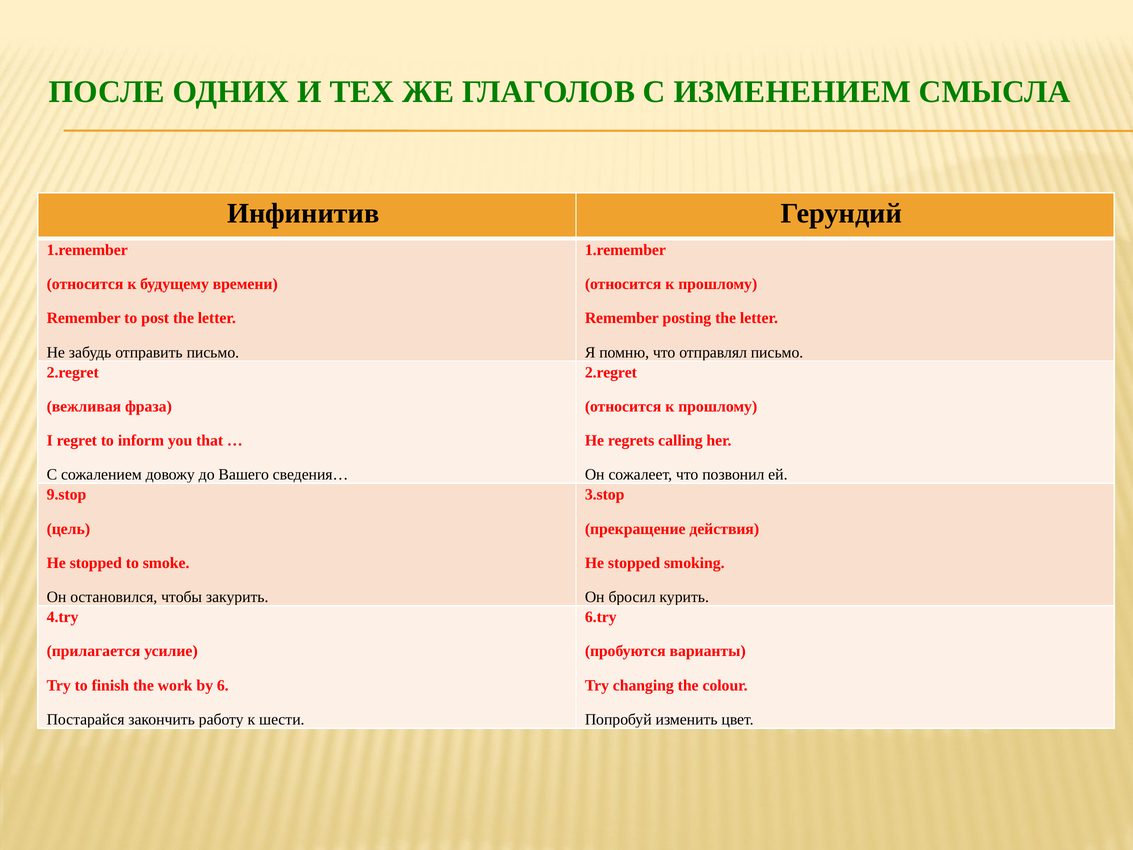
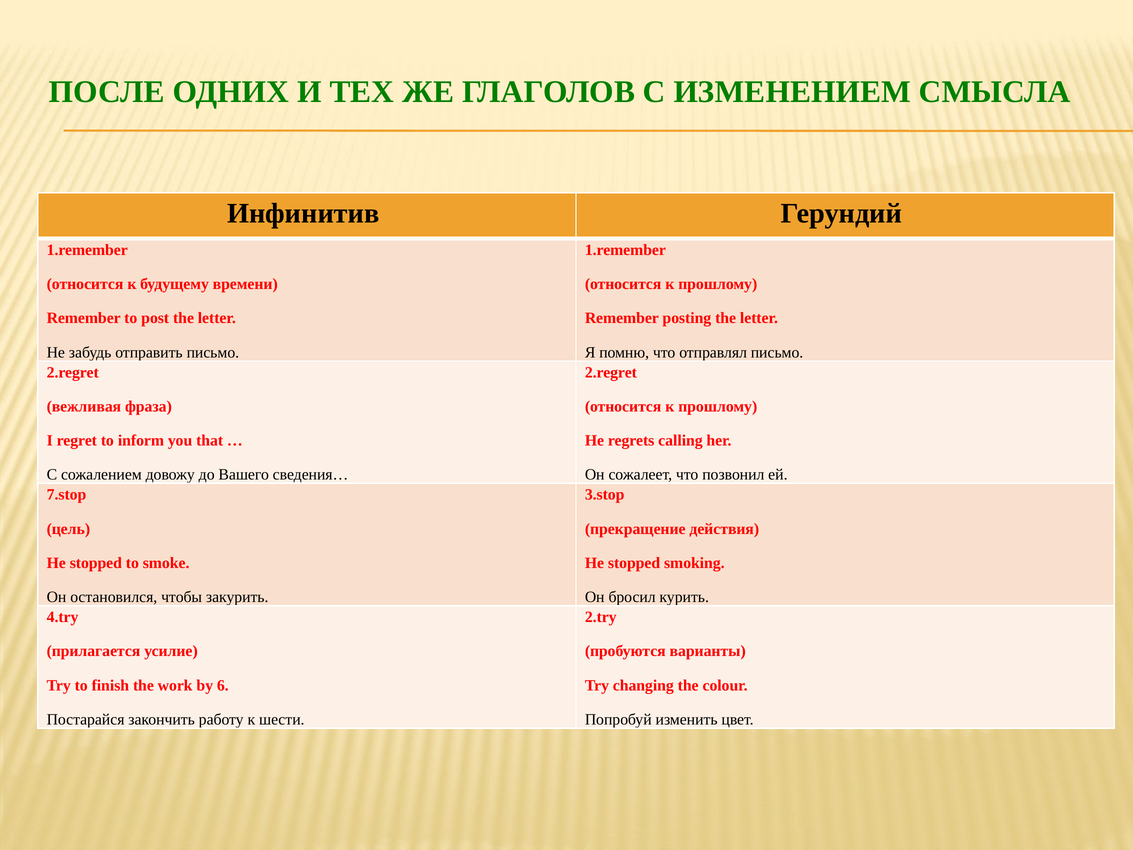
9.stop: 9.stop -> 7.stop (67, 495)
6.try: 6.try -> 2.try (601, 617)
